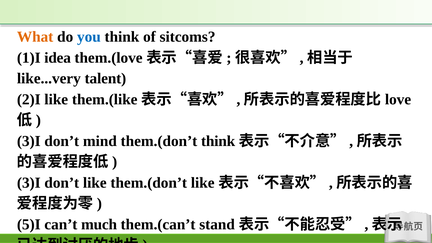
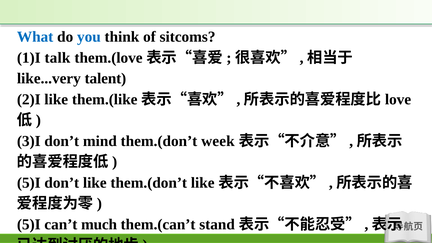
What colour: orange -> blue (35, 37)
idea: idea -> talk (57, 58)
them.(don’t think: think -> week (218, 141)
3)I: 3)I -> 5)I (29, 183)
